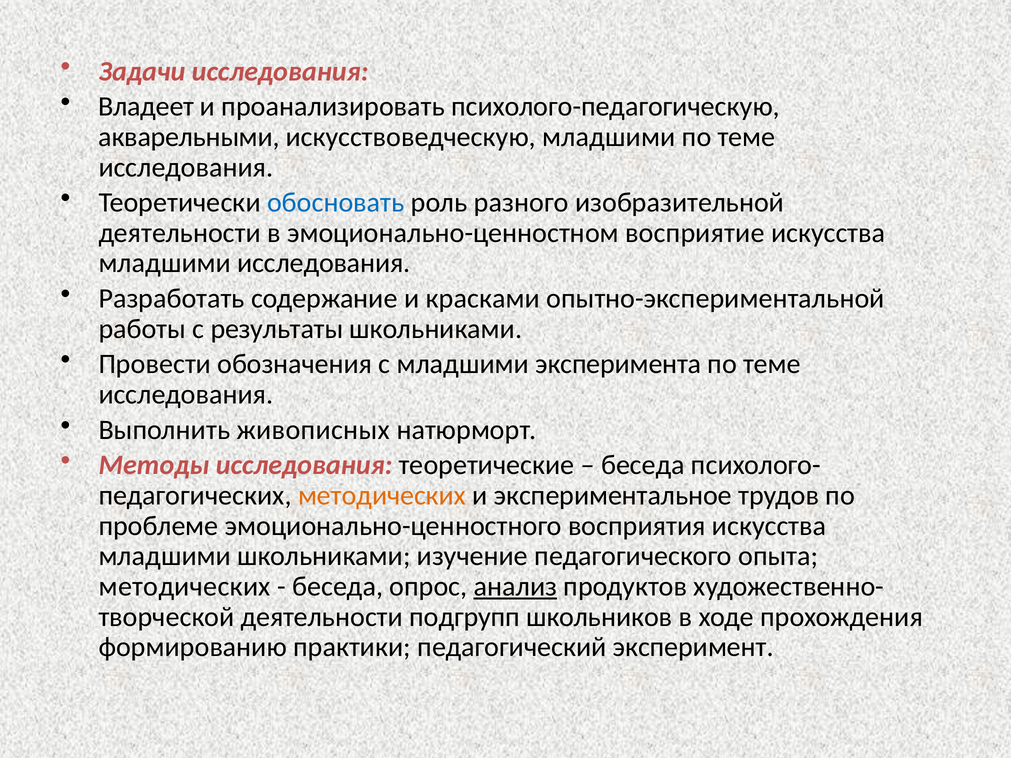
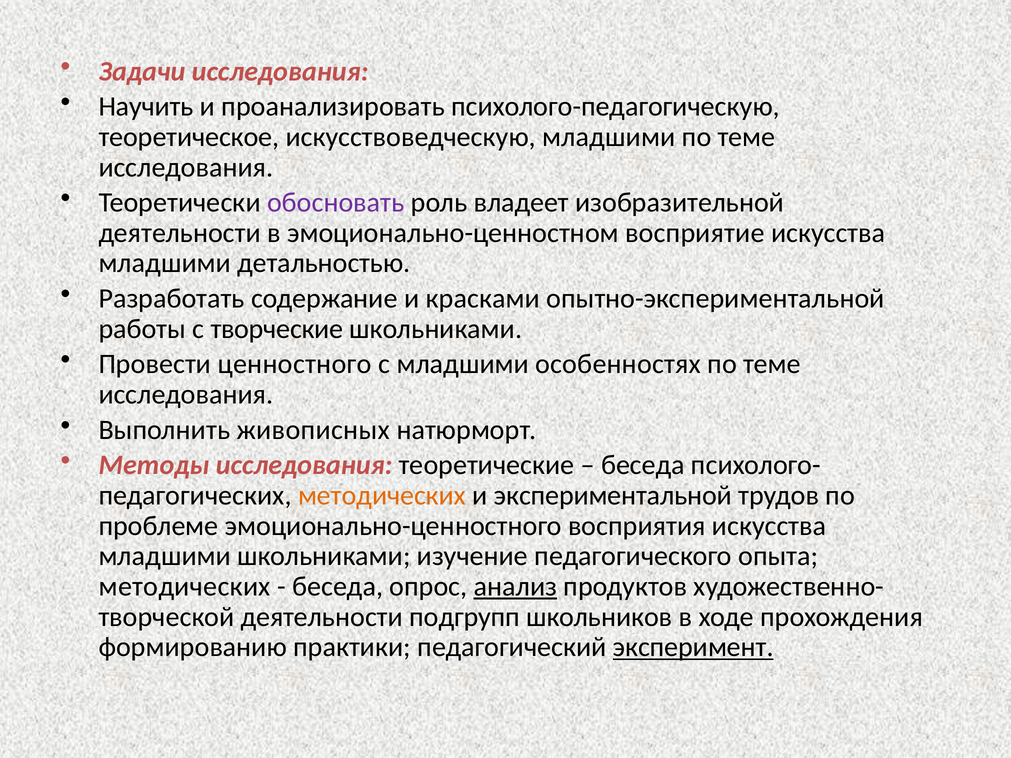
Владеет: Владеет -> Научить (146, 107)
акварельными: акварельными -> теоретическое (189, 137)
обосновать colour: blue -> purple (336, 203)
разного: разного -> владеет (521, 203)
младшими исследования: исследования -> детальностью (324, 263)
результаты: результаты -> творческие (277, 329)
обозначения: обозначения -> ценностного (295, 364)
эксперимента: эксперимента -> особенностях (618, 364)
экспериментальное: экспериментальное -> экспериментальной (613, 496)
эксперимент underline: none -> present (693, 647)
